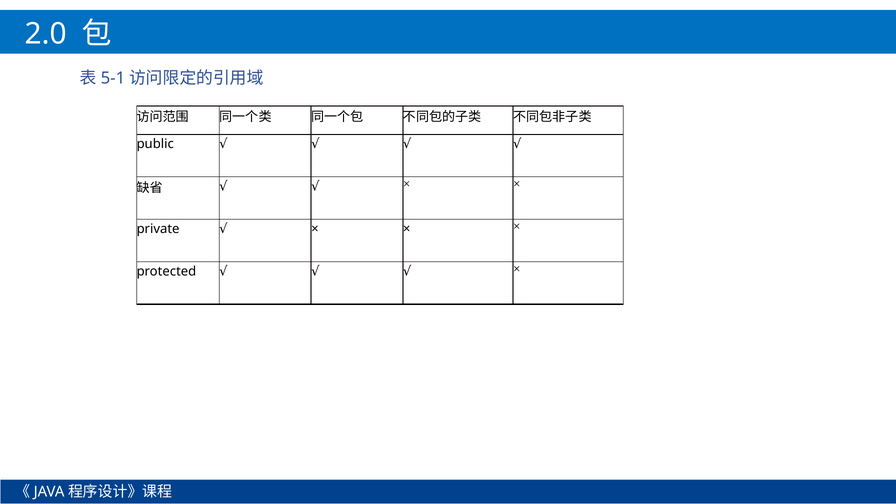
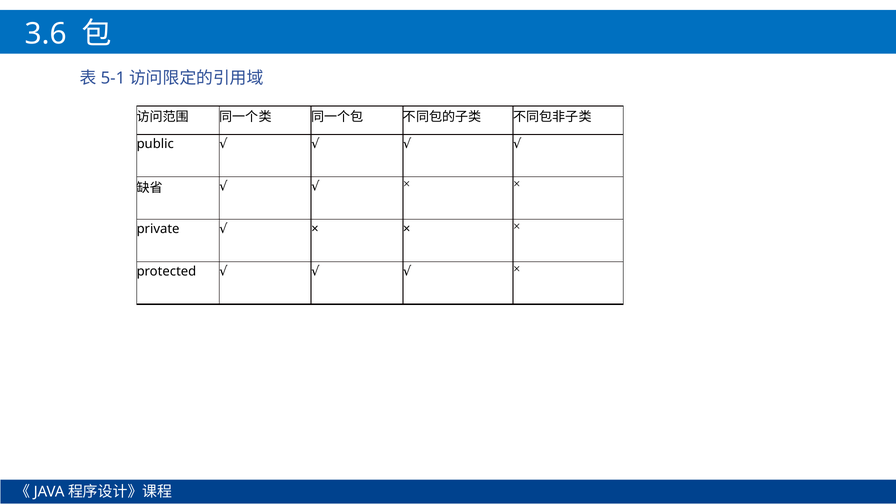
2.0: 2.0 -> 3.6 (46, 34)
